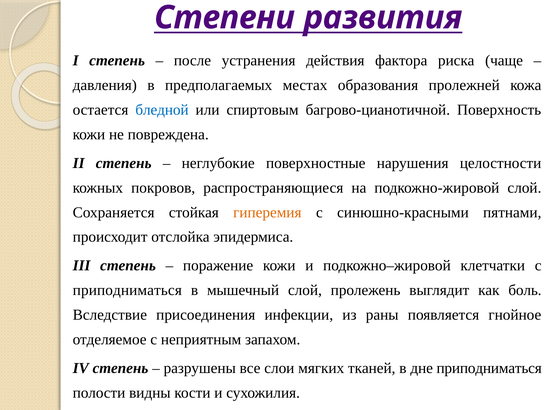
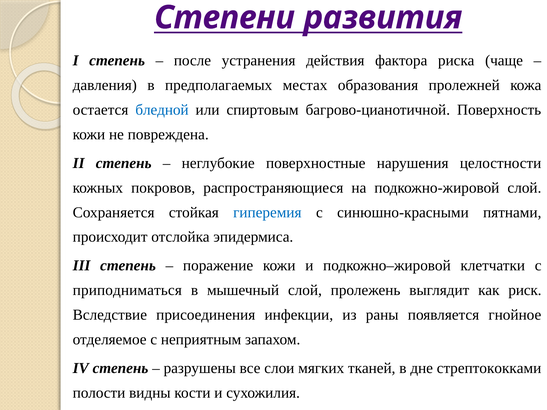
гиперемия colour: orange -> blue (267, 212)
боль: боль -> риск (525, 290)
дне приподниматься: приподниматься -> стрептококками (489, 368)
